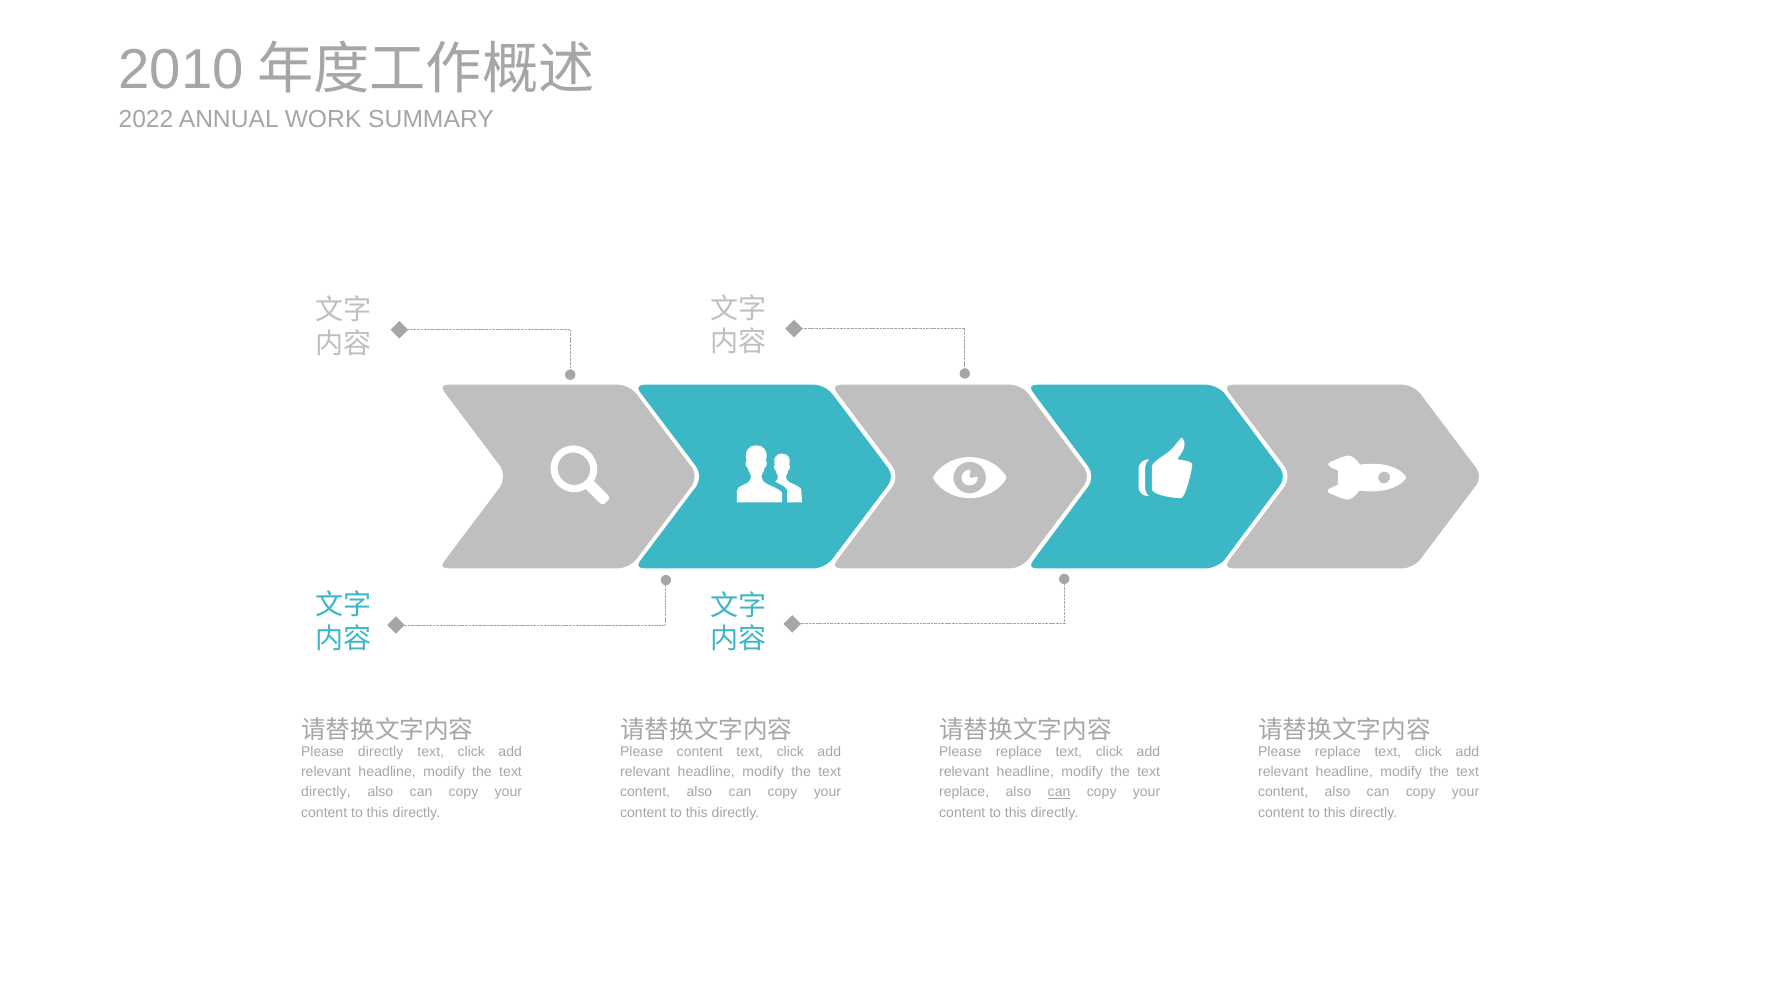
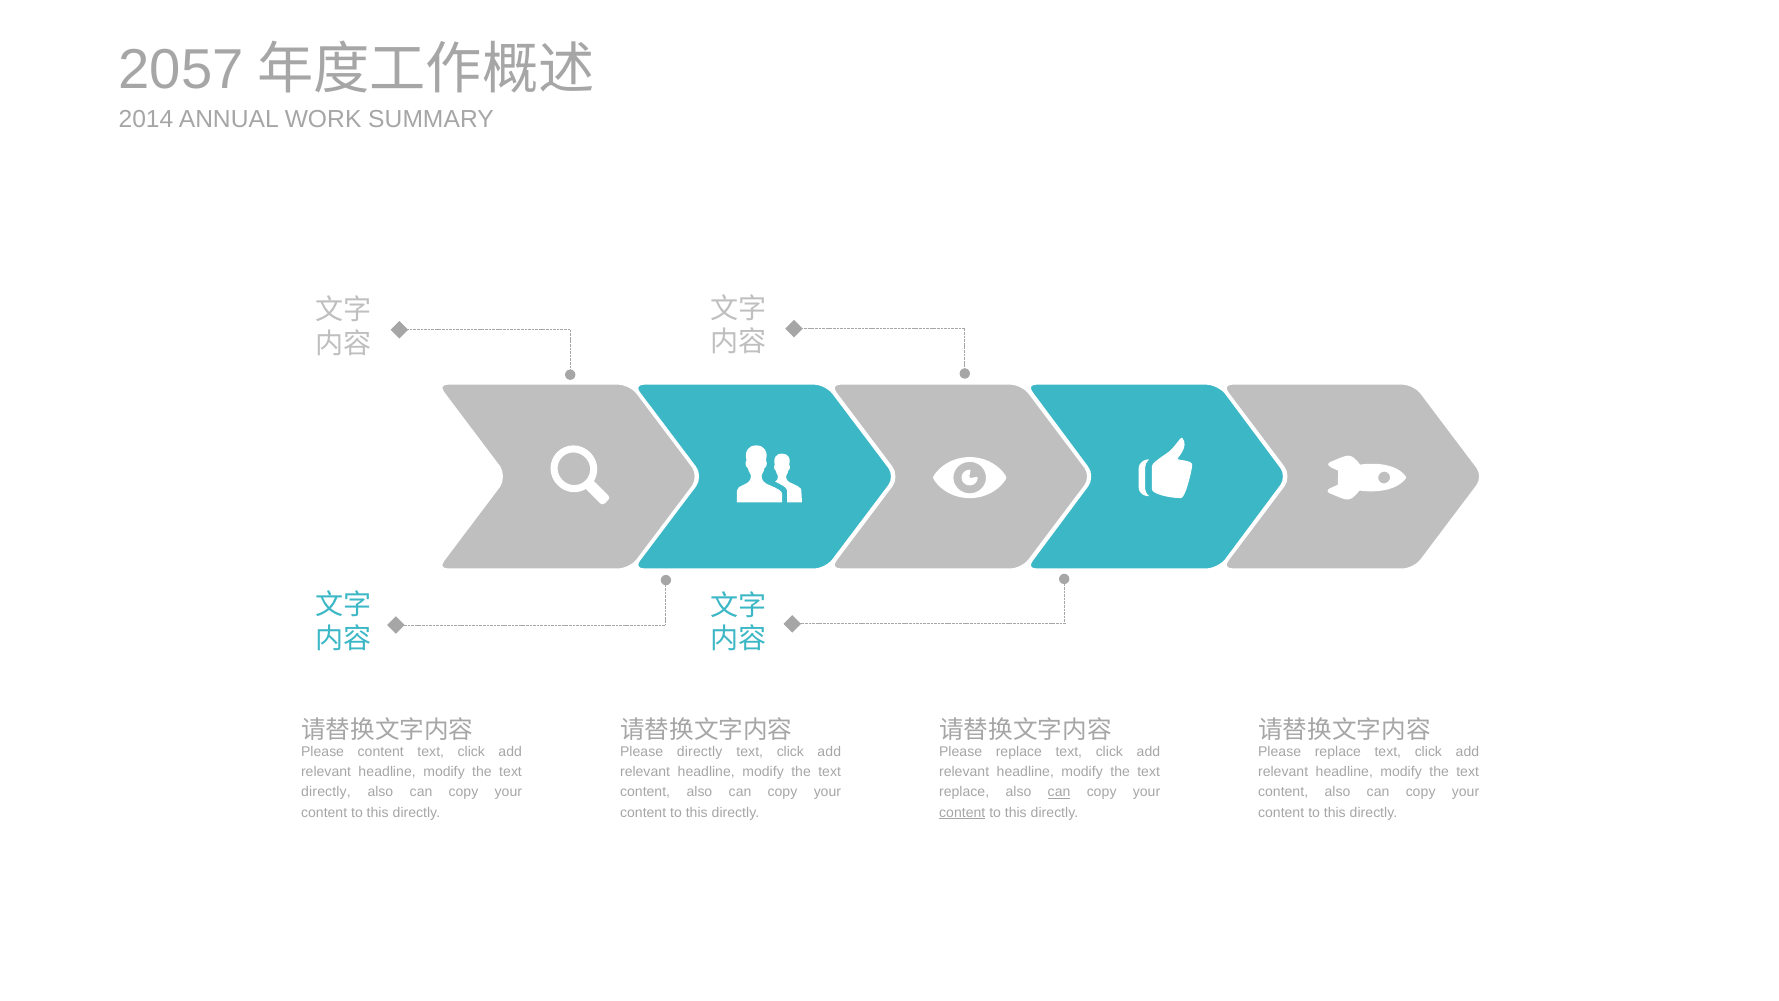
2010: 2010 -> 2057 (181, 70)
2022: 2022 -> 2014 (146, 119)
Please directly: directly -> content (381, 752)
Please content: content -> directly (700, 752)
content underline: none -> present (962, 812)
